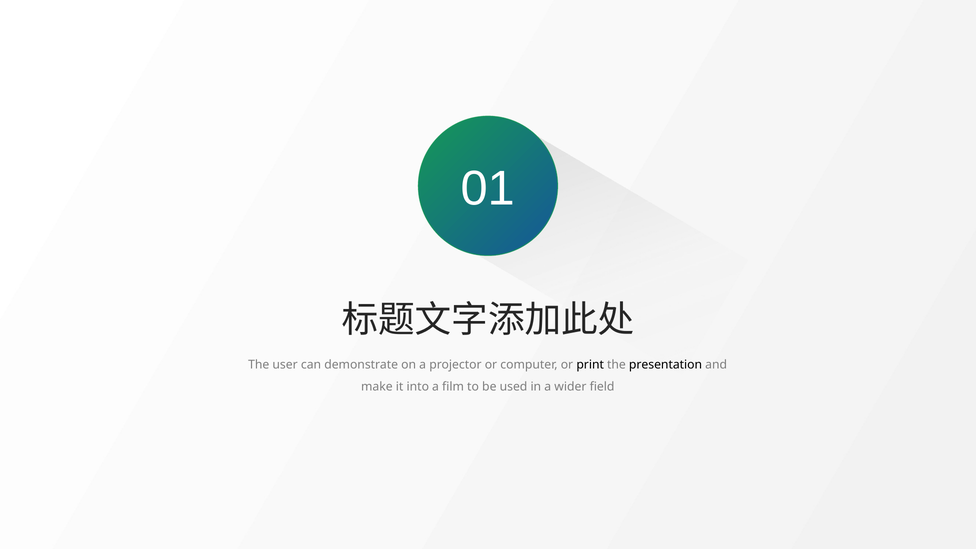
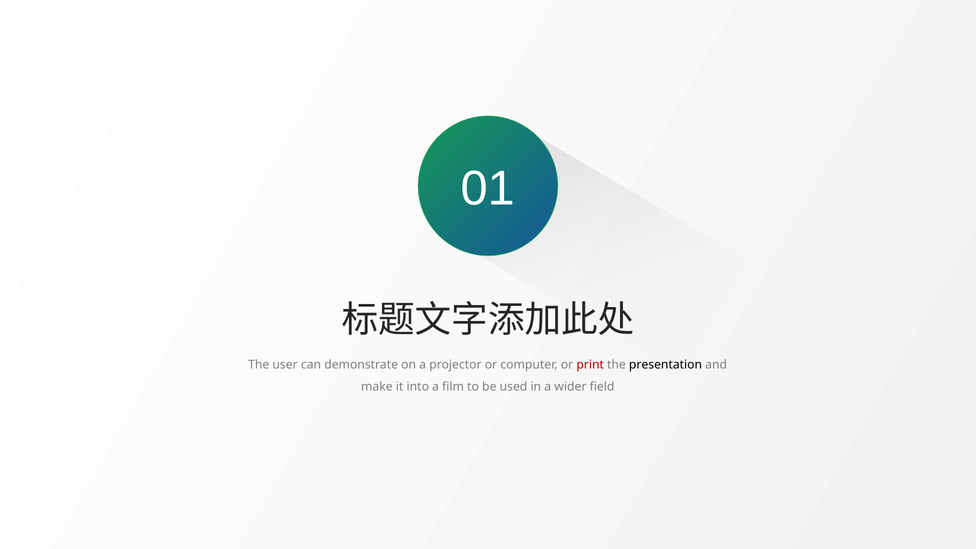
print colour: black -> red (590, 365)
